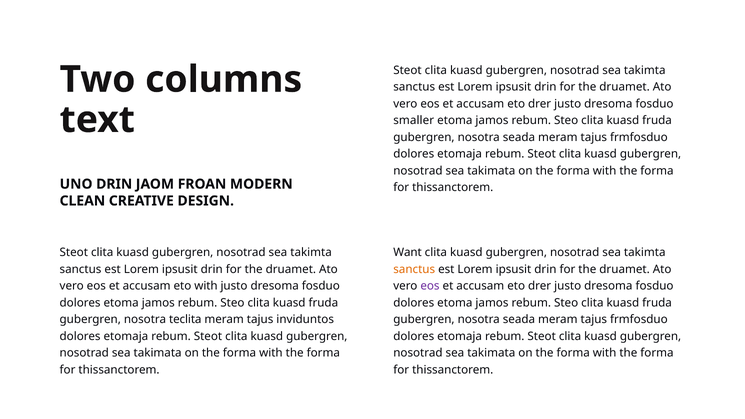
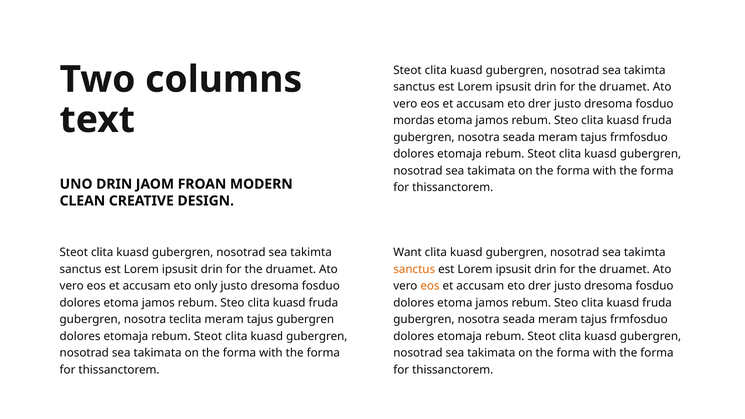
smaller: smaller -> mordas (414, 120)
eto with: with -> only (206, 286)
eos colour: purple -> orange (430, 286)
tajus inviduntos: inviduntos -> gubergren (305, 320)
